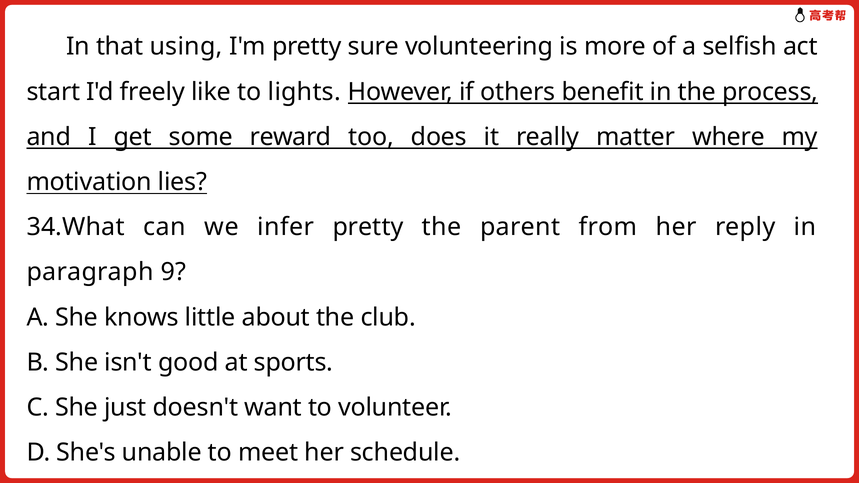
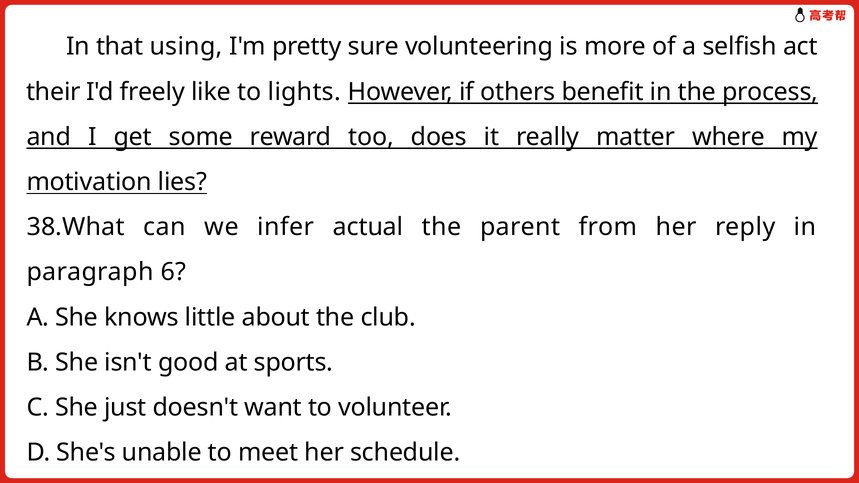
start: start -> their (53, 92)
34.What: 34.What -> 38.What (76, 227)
infer pretty: pretty -> actual (368, 227)
9: 9 -> 6 (173, 272)
